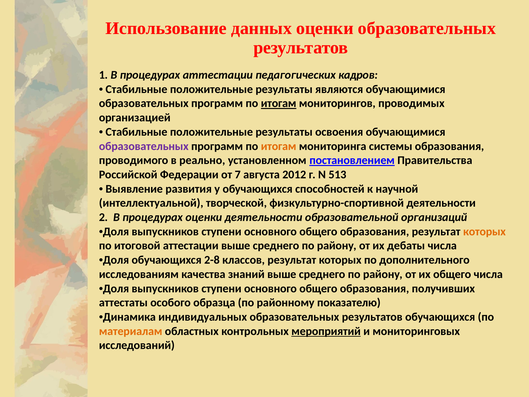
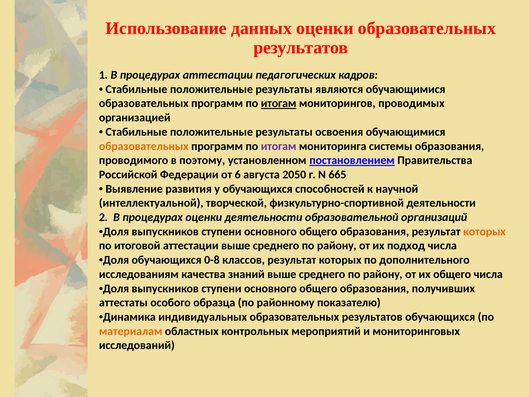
образовательных colour: purple -> orange (144, 146)
итогам colour: orange -> purple (279, 146)
реально: реально -> поэтому (202, 160)
7: 7 -> 6 (238, 175)
2012: 2012 -> 2050 (294, 175)
513: 513 -> 665 (337, 175)
дебаты: дебаты -> подход (406, 246)
2-8: 2-8 -> 0-8 (212, 260)
мероприятий underline: present -> none (326, 331)
